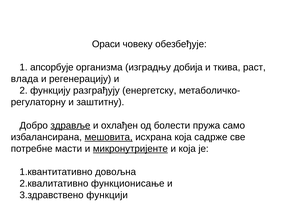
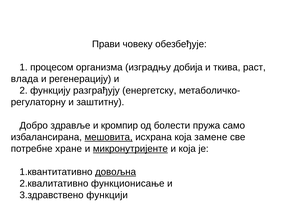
Ораси: Ораси -> Прави (106, 44)
апсорбује: апсорбује -> процесом (52, 67)
здравље underline: present -> none (70, 125)
охлађен: охлађен -> кромпир (119, 125)
садрже: садрже -> замене (211, 137)
масти: масти -> хране (69, 148)
довољна underline: none -> present (116, 172)
